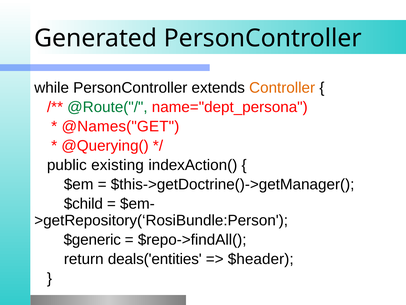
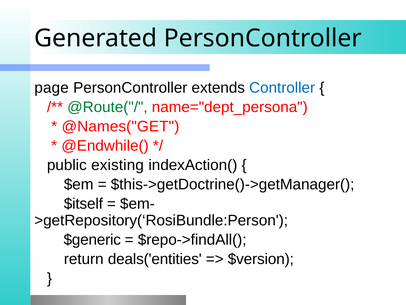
while: while -> page (52, 88)
Controller colour: orange -> blue (282, 88)
@Querying(: @Querying( -> @Endwhile( (105, 146)
$child: $child -> $itself (83, 204)
$header: $header -> $version (261, 259)
